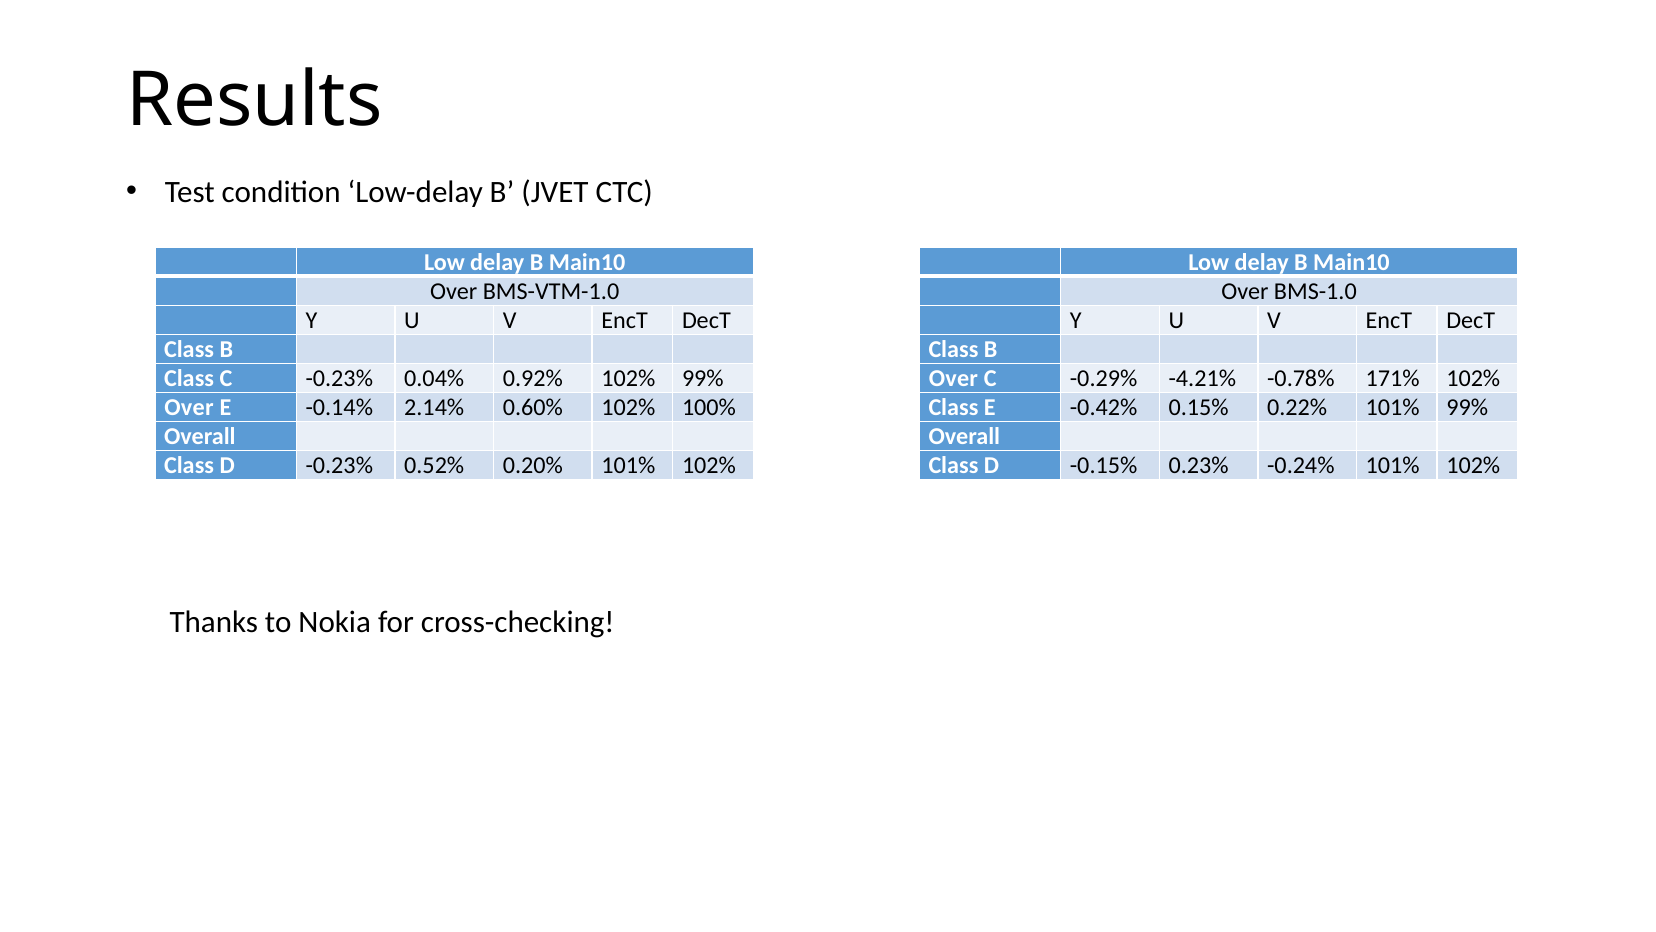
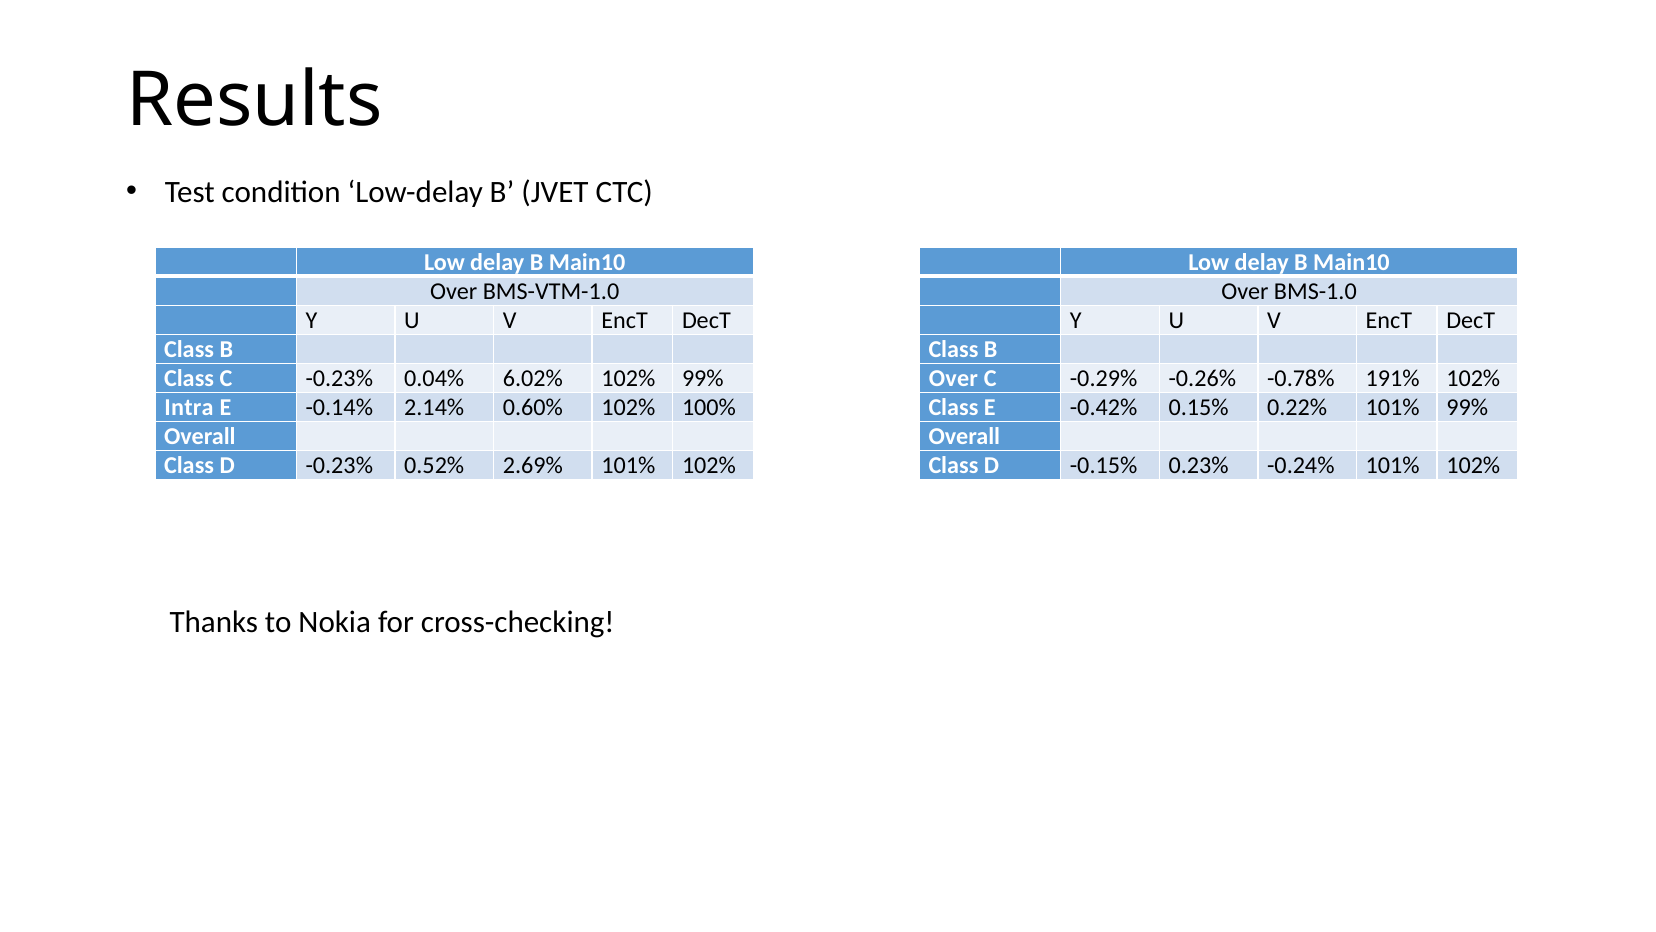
0.92%: 0.92% -> 6.02% (533, 378)
-4.21%: -4.21% -> -0.26% (1202, 378)
171%: 171% -> 191% (1393, 378)
Over: Over -> Intra (189, 407)
0.20%: 0.20% -> 2.69% (533, 465)
